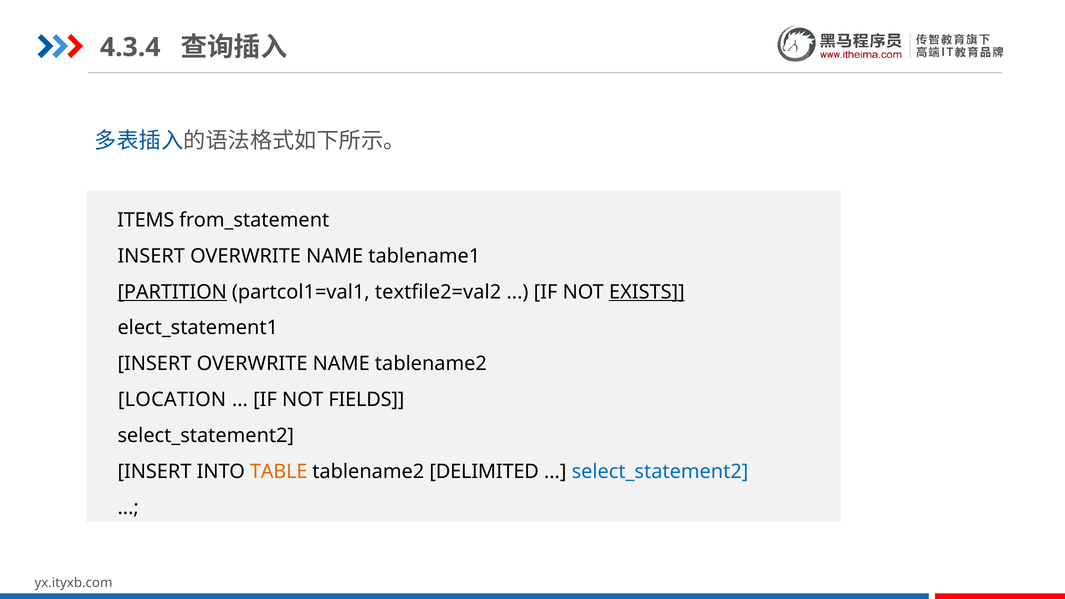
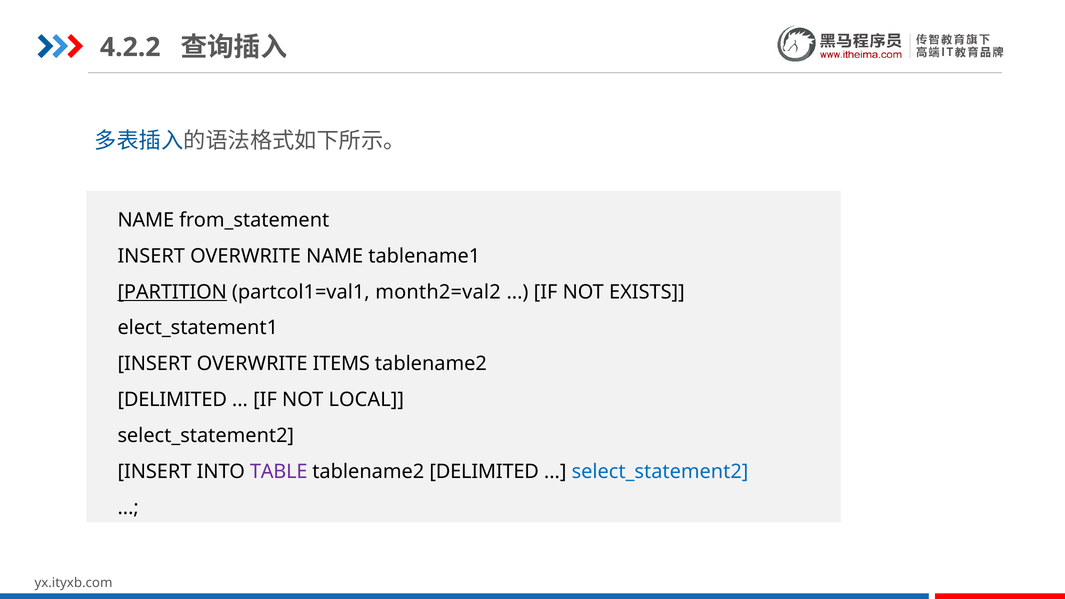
4.3.4: 4.3.4 -> 4.2.2 (130, 47)
ITEMS: ITEMS -> NAME (146, 220)
textfile2=val2: textfile2=val2 -> month2=val2 (438, 292)
EXISTS underline: present -> none (647, 292)
NAME: NAME -> ITEMS (341, 364)
LOCATION: LOCATION -> DELIMITED (172, 400)
FIELDS: FIELDS -> LOCAL (366, 400)
TABLE colour: orange -> purple (279, 472)
